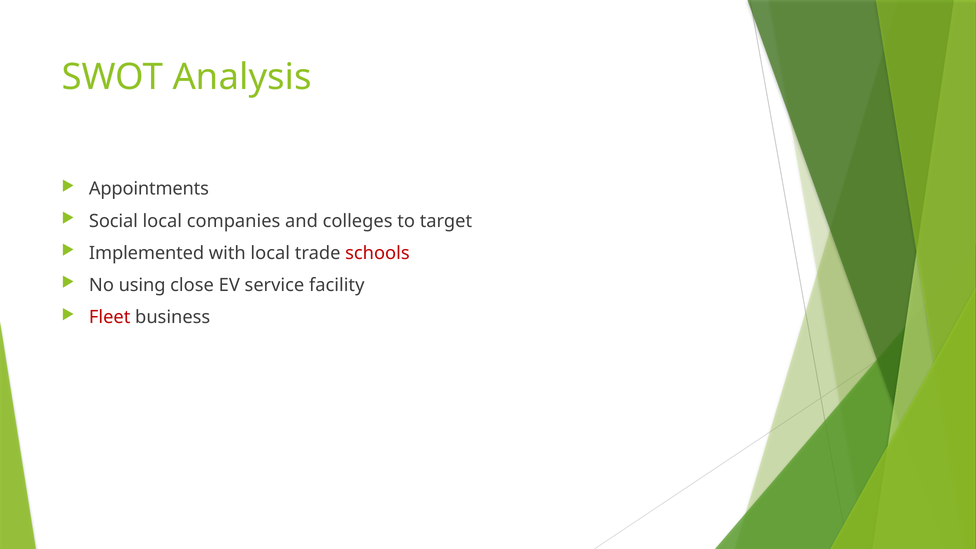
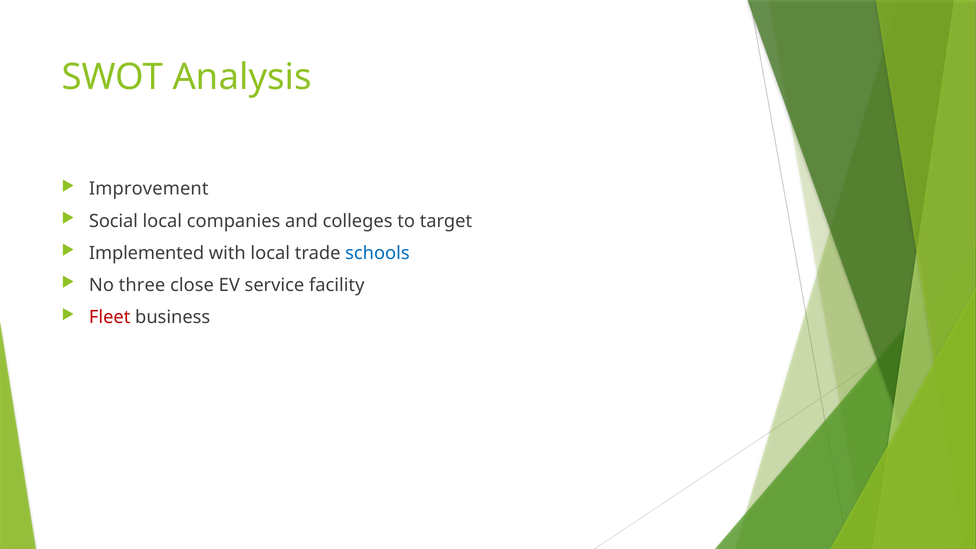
Appointments: Appointments -> Improvement (149, 189)
schools colour: red -> blue (377, 253)
using: using -> three (142, 285)
